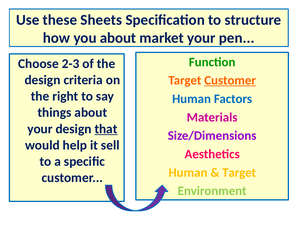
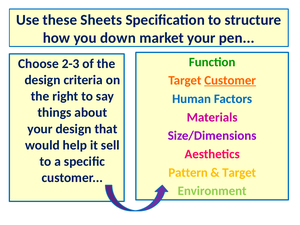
you about: about -> down (118, 38)
that underline: present -> none (106, 129)
Human: Human -> Pattern (188, 173)
